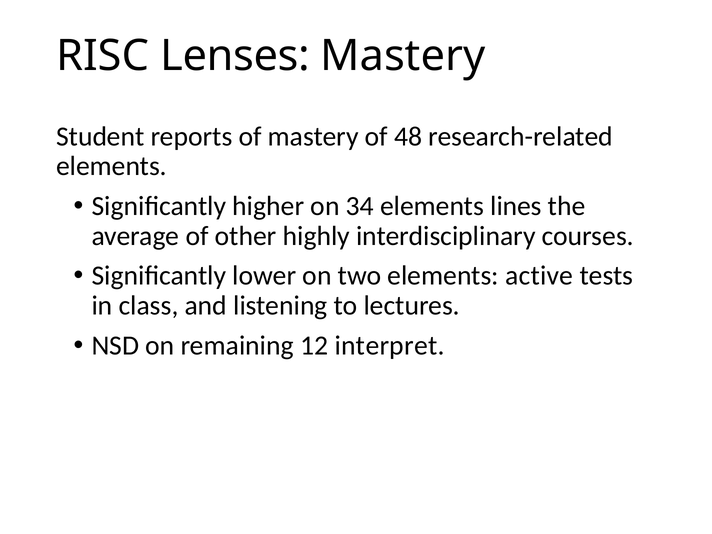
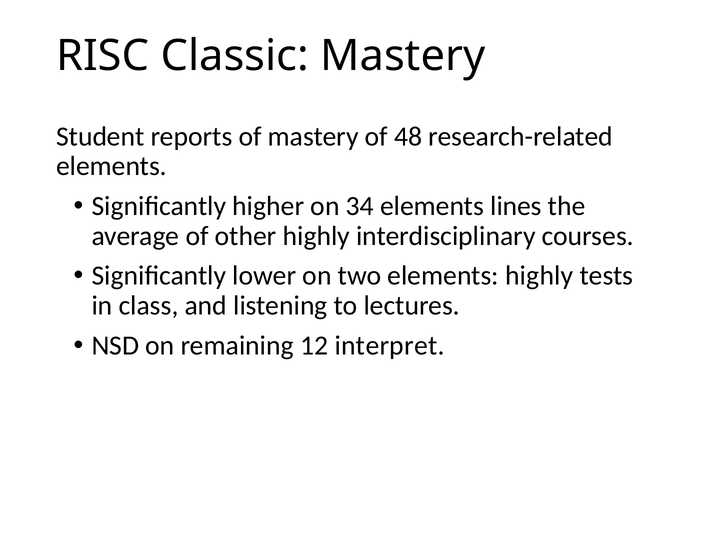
Lenses: Lenses -> Classic (235, 56)
elements active: active -> highly (539, 276)
